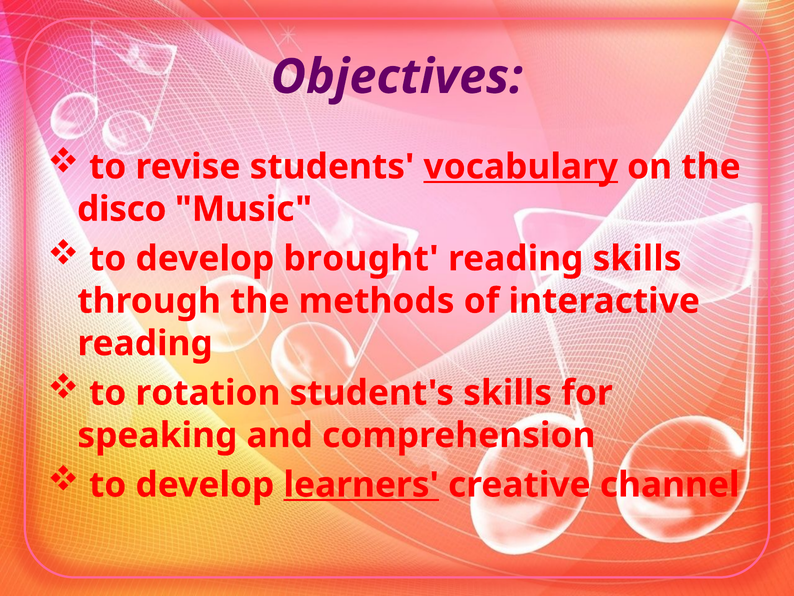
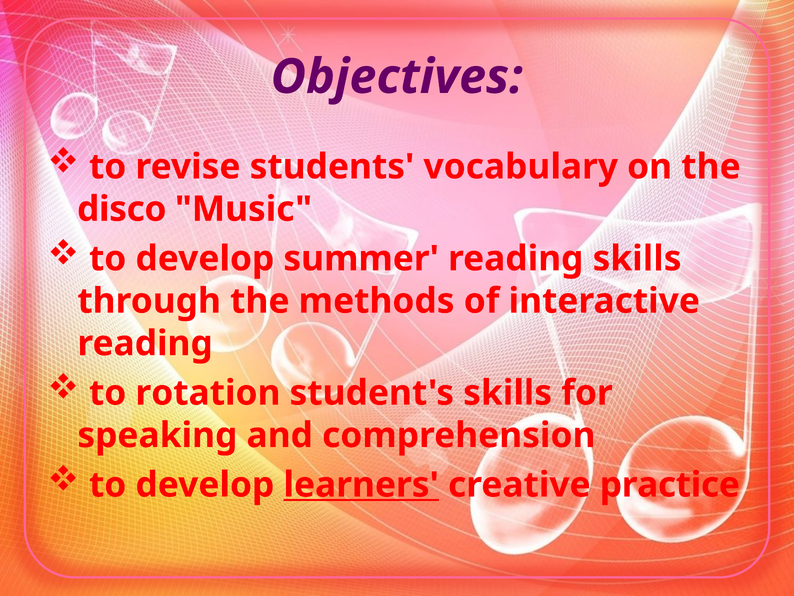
vocabulary underline: present -> none (521, 167)
brought: brought -> summer (361, 258)
channel: channel -> practice (670, 485)
